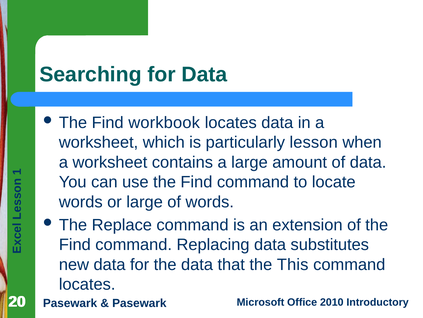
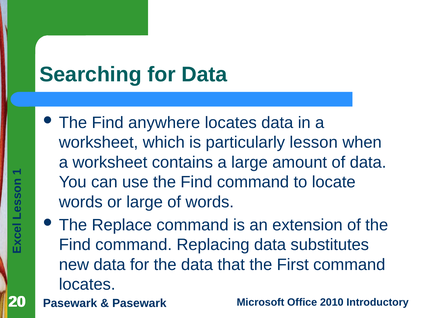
workbook: workbook -> anywhere (164, 122)
This: This -> First (293, 264)
